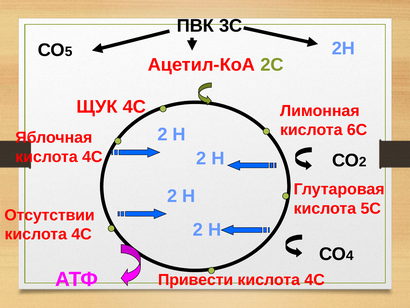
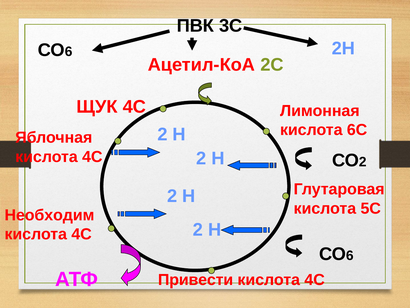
5: 5 -> 6 (69, 52)
Отсутствии: Отсутствии -> Необходим (49, 215)
4: 4 -> 6 (350, 255)
